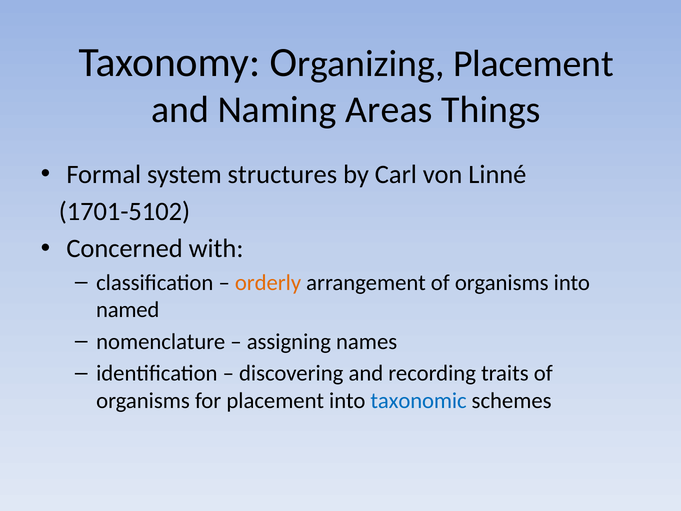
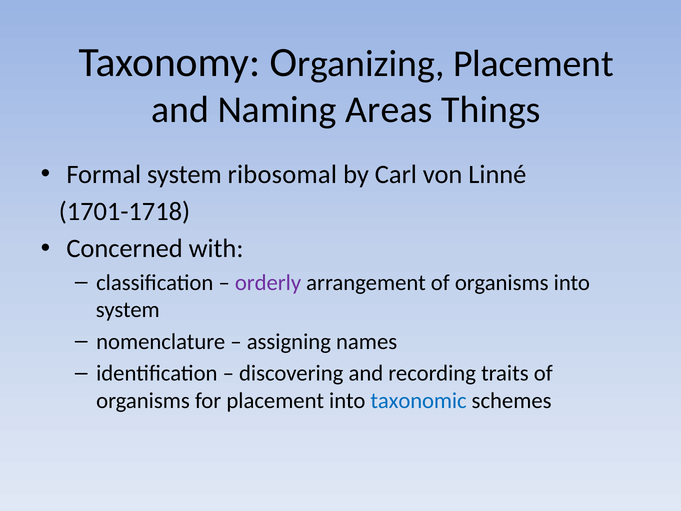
structures: structures -> ribosomal (282, 174)
1701-5102: 1701-5102 -> 1701-1718 (124, 211)
orderly colour: orange -> purple (268, 282)
named: named -> system (128, 310)
